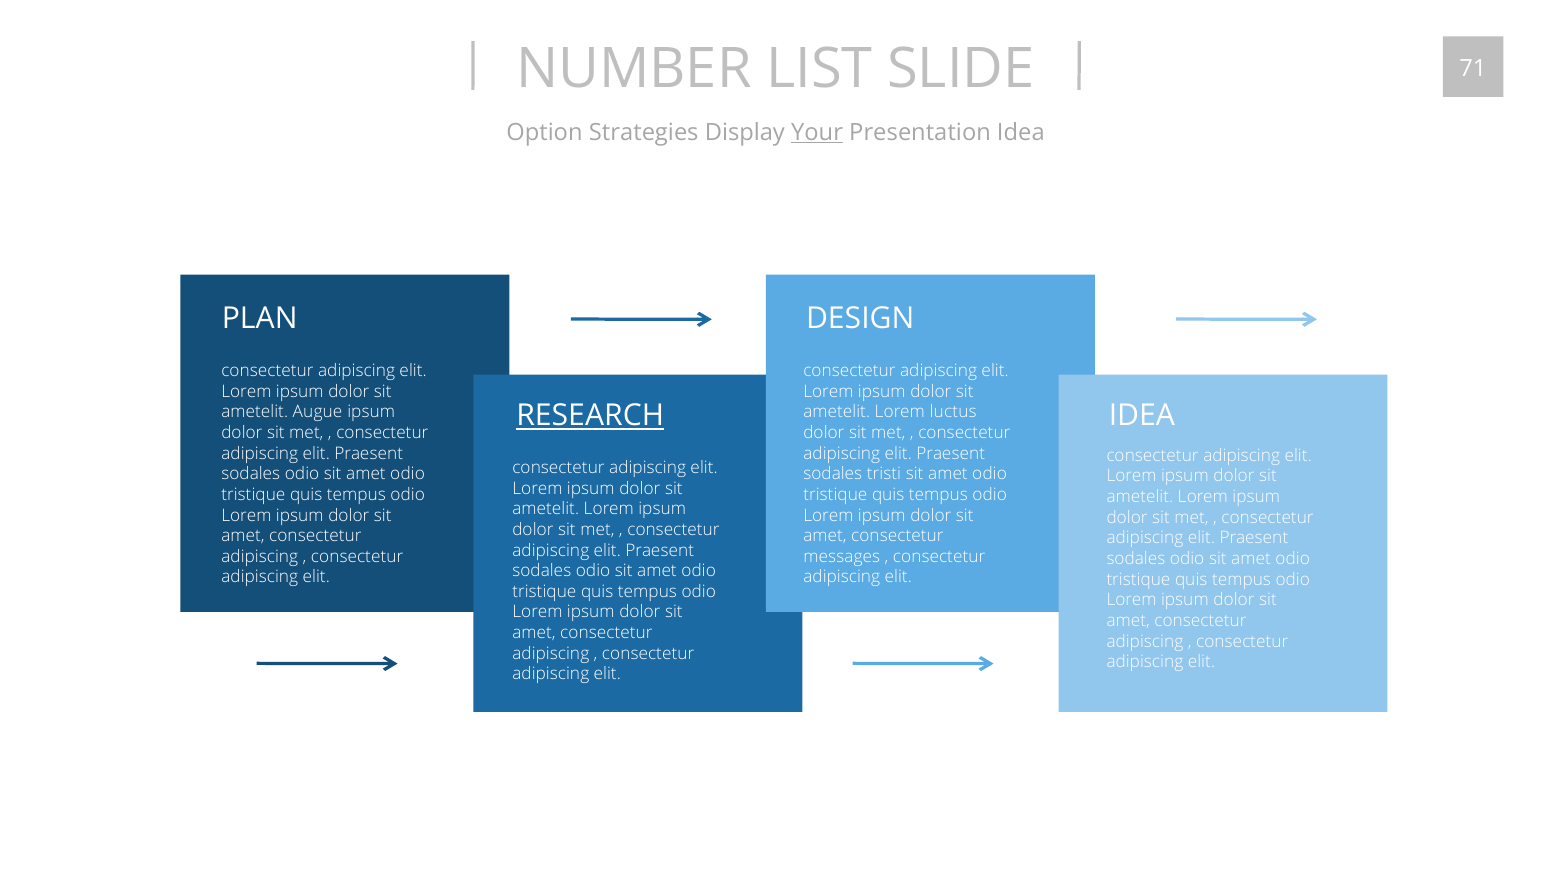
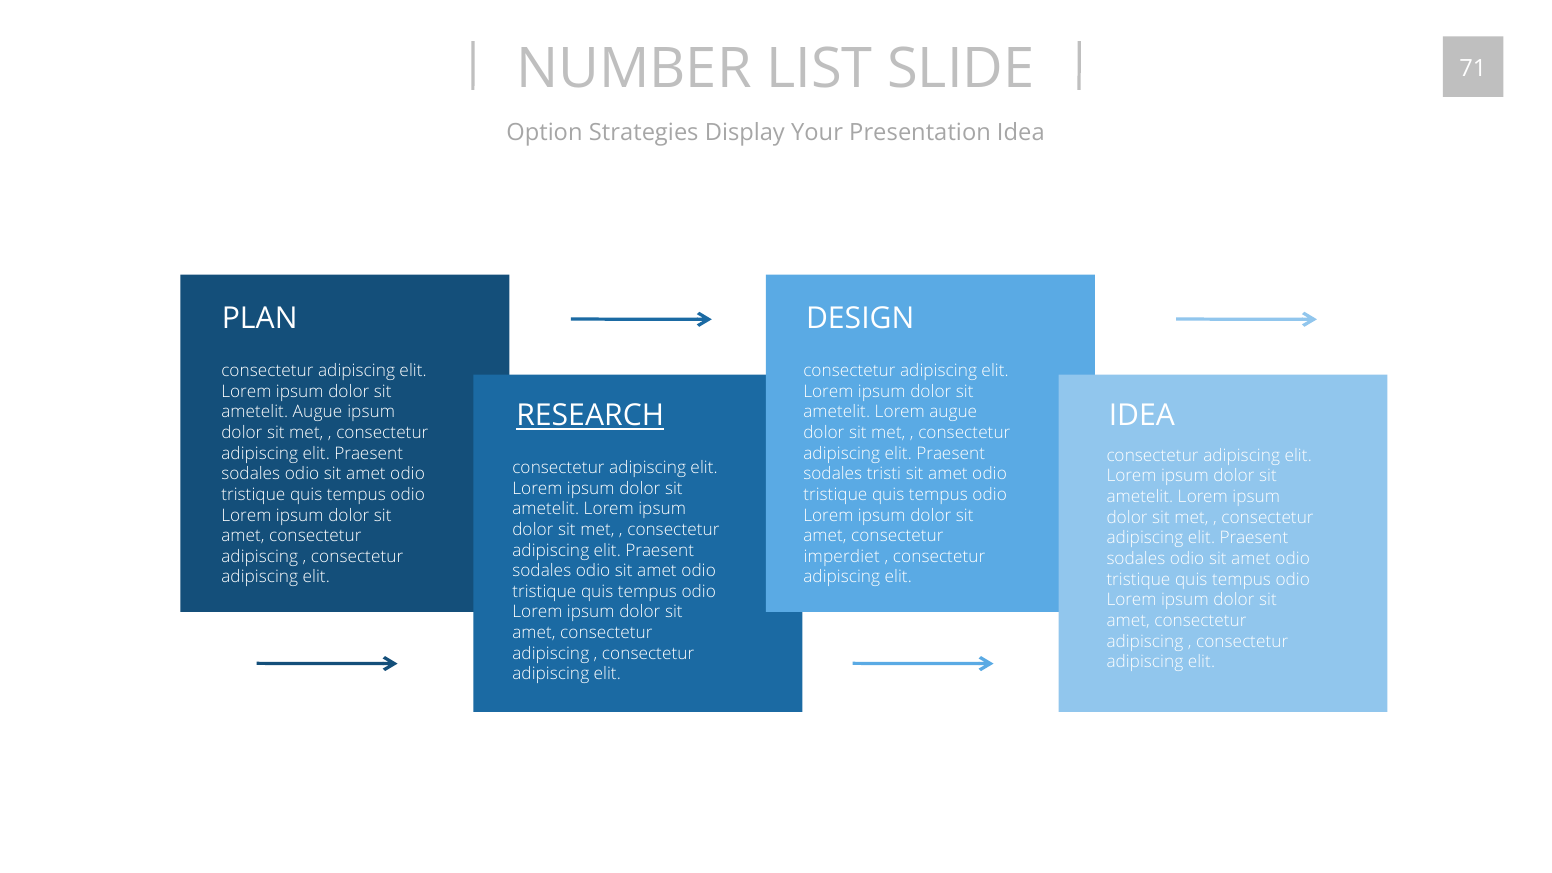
Your underline: present -> none (817, 133)
Lorem luctus: luctus -> augue (953, 412)
messages: messages -> imperdiet (842, 557)
